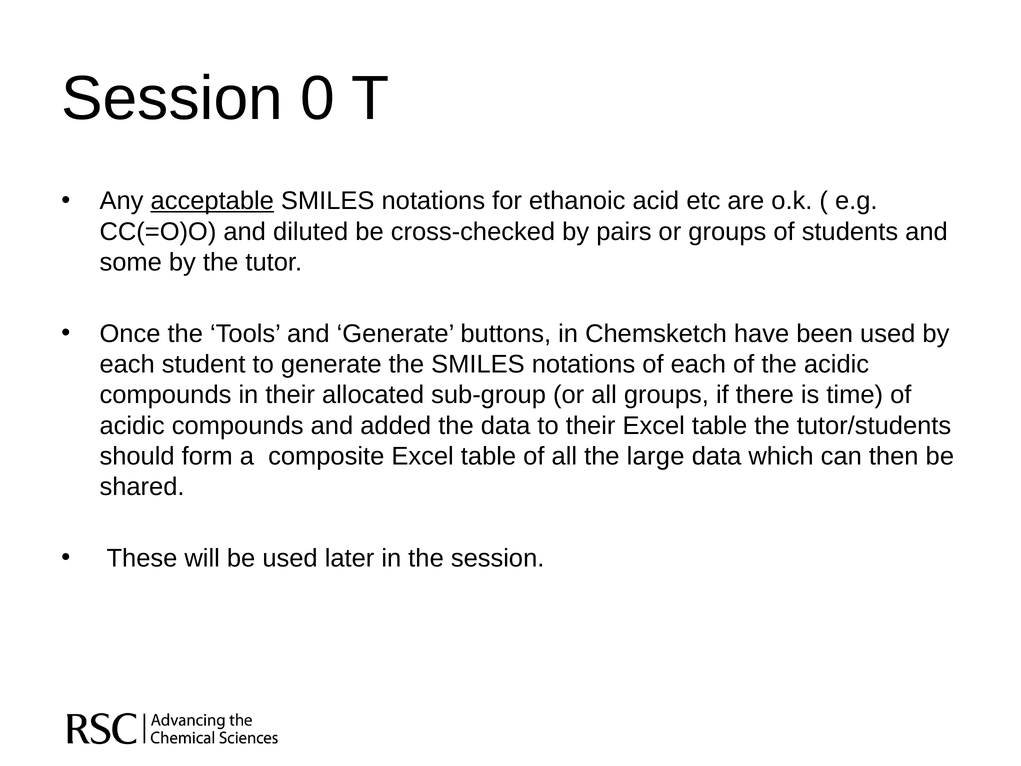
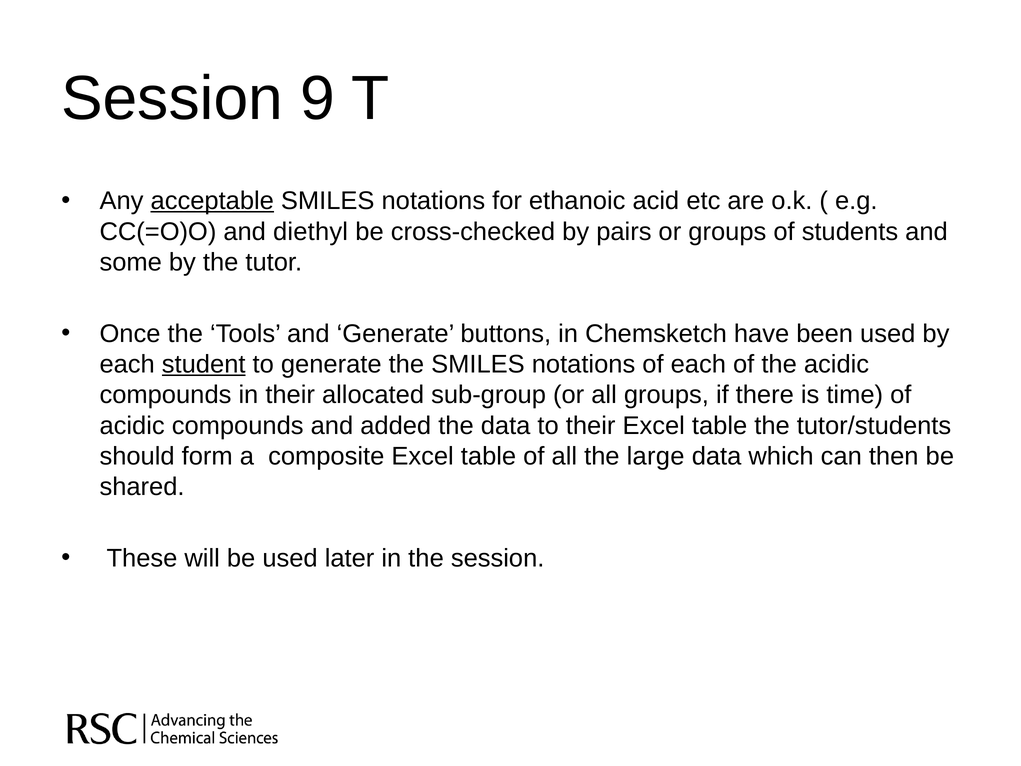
0: 0 -> 9 (318, 99)
diluted: diluted -> diethyl (311, 232)
student underline: none -> present (204, 364)
